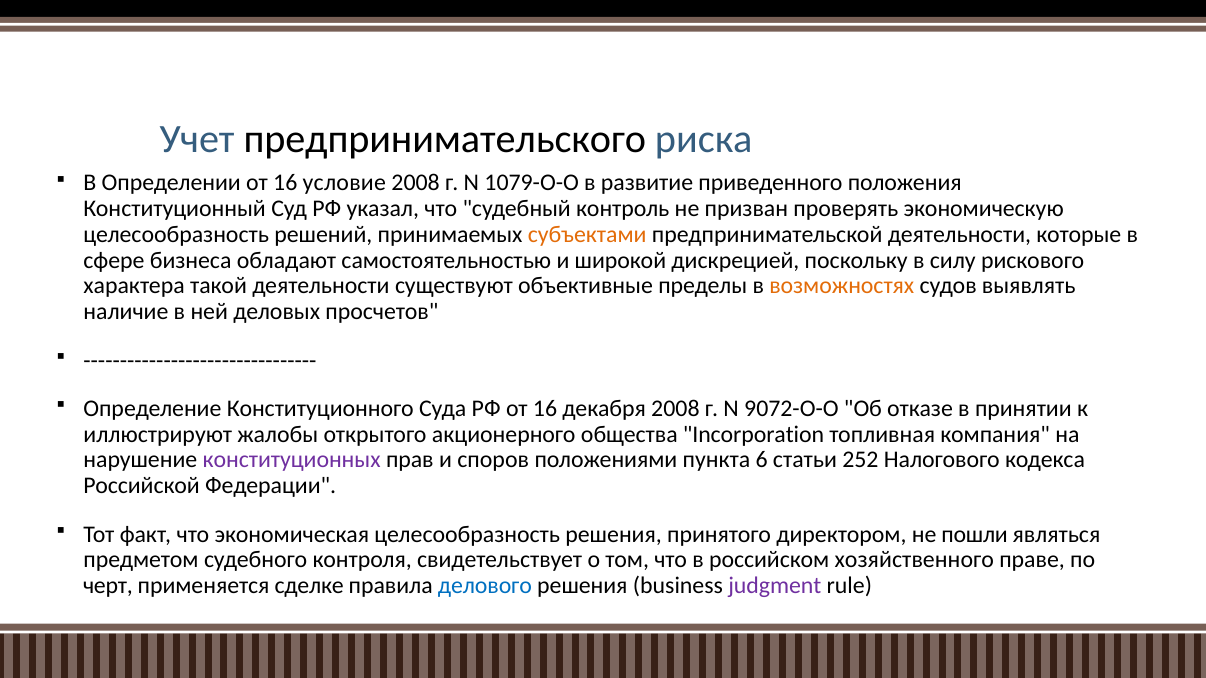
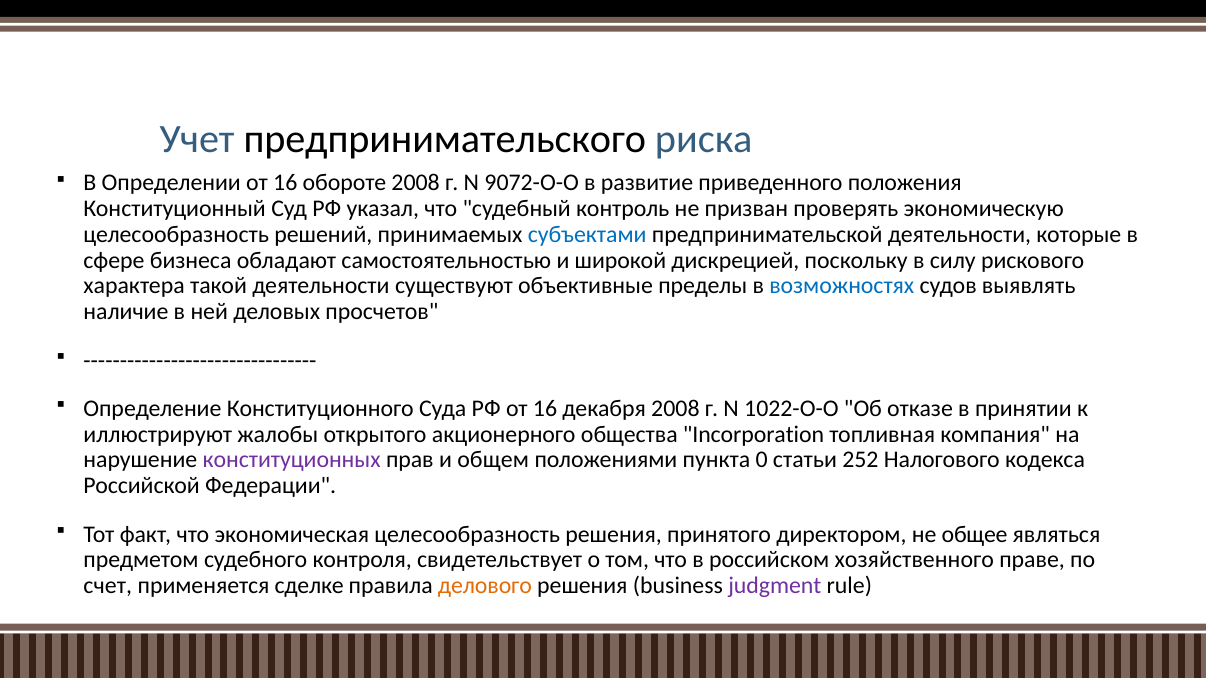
условие: условие -> обороте (344, 183)
1079-О-О: 1079-О-О -> 9072-О-О (532, 183)
субъектами colour: orange -> blue (587, 235)
возможностях colour: orange -> blue (842, 286)
9072-О-О: 9072-О-О -> 1022-О-О (791, 409)
споров: споров -> общем (493, 460)
6: 6 -> 0 (762, 460)
пошли: пошли -> общее (975, 535)
черт: черт -> счет (108, 586)
делового colour: blue -> orange (485, 586)
